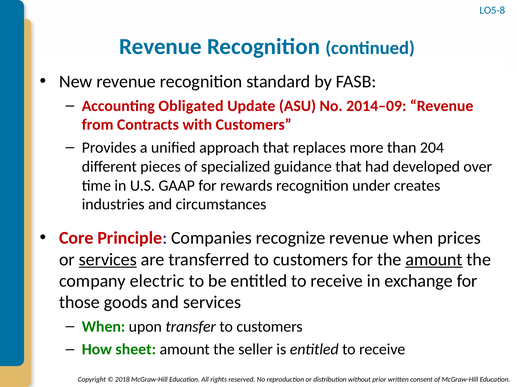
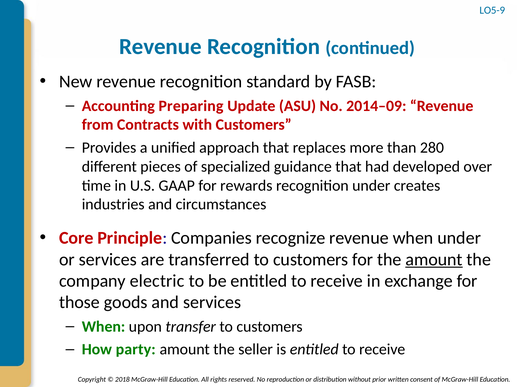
LO5-8: LO5-8 -> LO5-9 (492, 10)
Obligated: Obligated -> Preparing (191, 106)
204: 204 -> 280 (432, 148)
when prices: prices -> under (459, 238)
services underline: present -> none (108, 260)
sheet: sheet -> party (136, 350)
